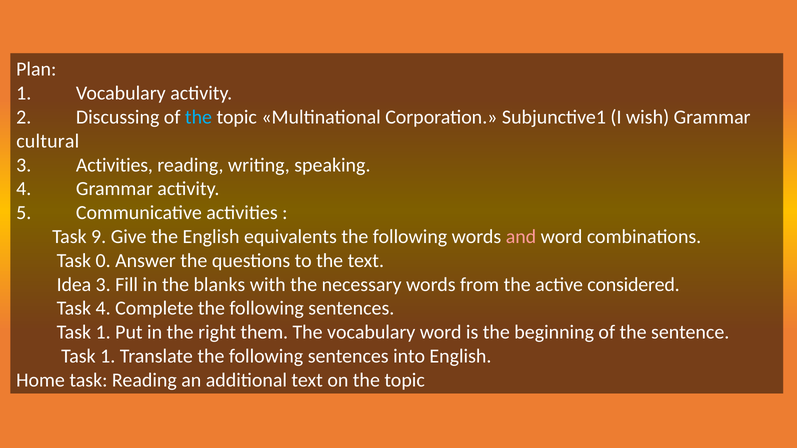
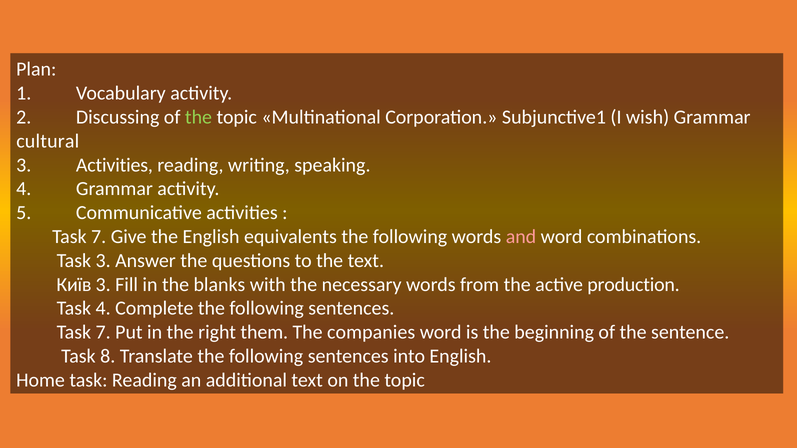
the colour: light blue -> light green (198, 117)
9: 9 -> 7 (99, 237)
Task 0: 0 -> 3 (103, 261)
Idea: Idea -> Київ (74, 285)
considered: considered -> production (634, 285)
1: 1 -> 7 (103, 332)
The vocabulary: vocabulary -> companies (371, 332)
1: 1 -> 8 (108, 356)
